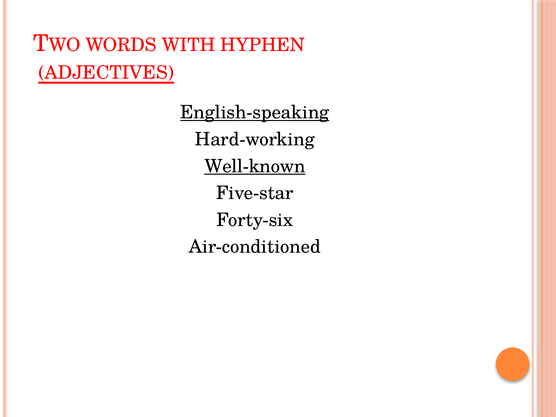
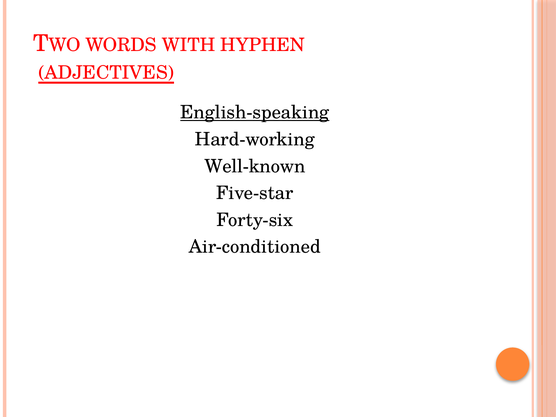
Well-known underline: present -> none (255, 166)
